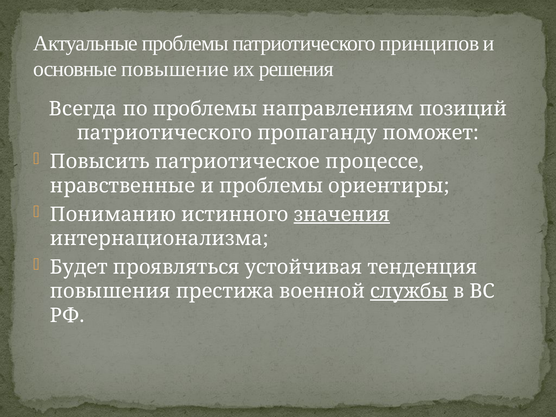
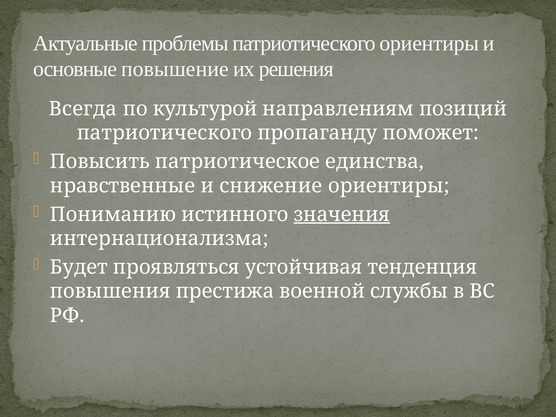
патриотического принципов: принципов -> ориентиры (429, 43)
по проблемы: проблемы -> культурой (205, 109)
процессе: процессе -> единства (375, 162)
и проблемы: проблемы -> снижение (271, 186)
службы underline: present -> none (409, 291)
